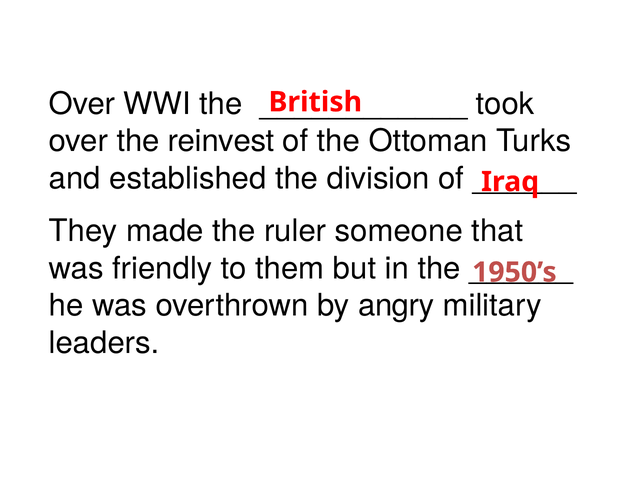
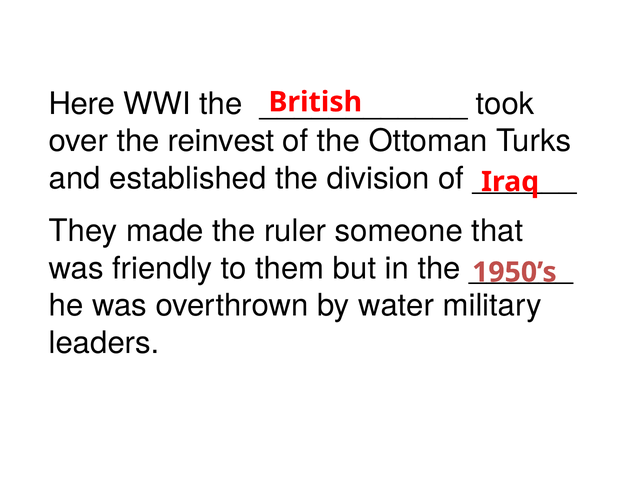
Over: Over -> Here (82, 104)
angry: angry -> water (396, 306)
